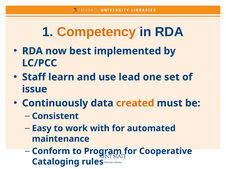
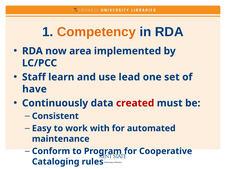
best: best -> area (80, 51)
issue: issue -> have (35, 89)
created colour: orange -> red (135, 103)
